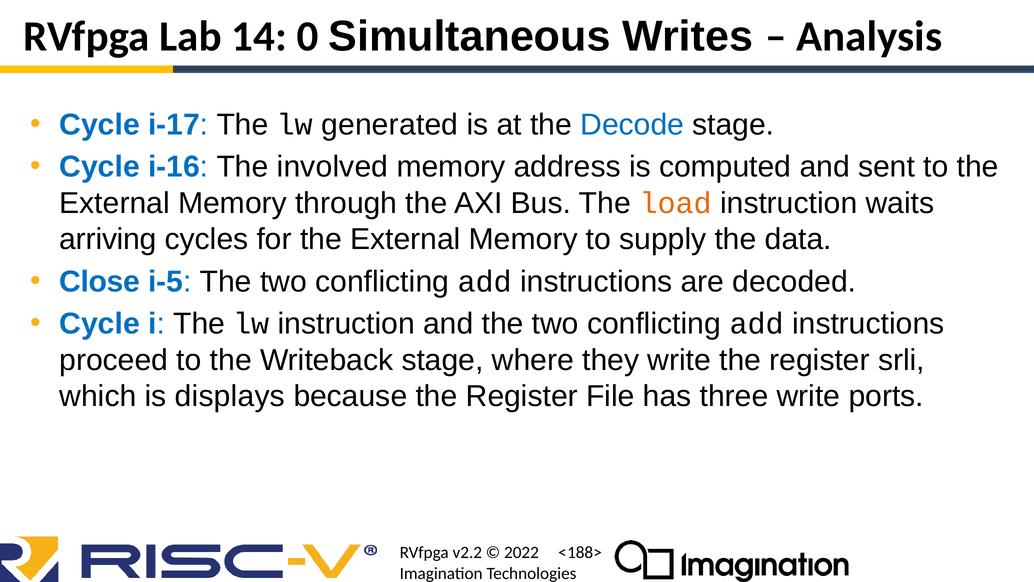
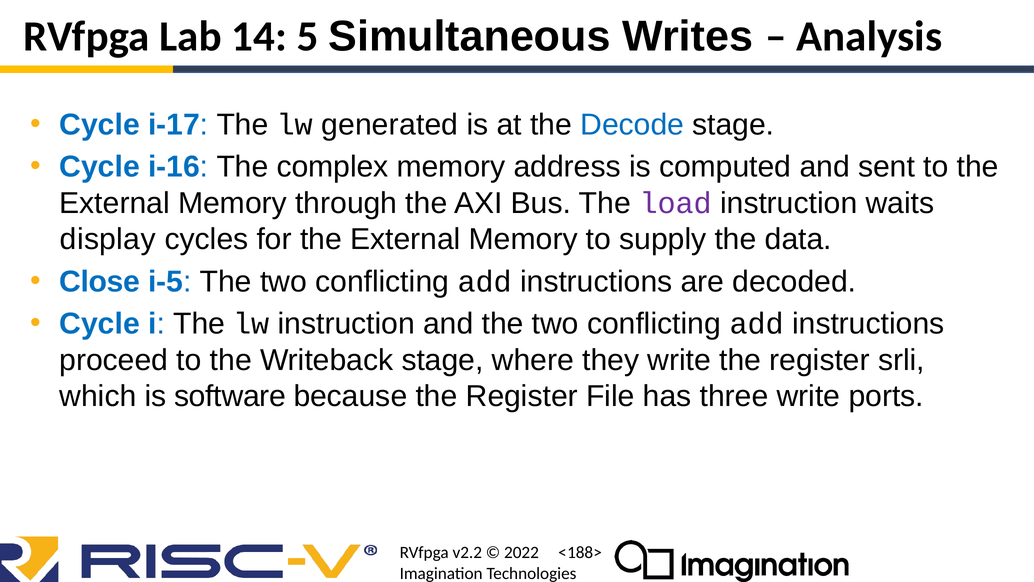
0: 0 -> 5 (307, 37)
involved: involved -> complex (333, 167)
load colour: orange -> purple (676, 203)
arriving: arriving -> display (108, 239)
displays: displays -> software (230, 396)
